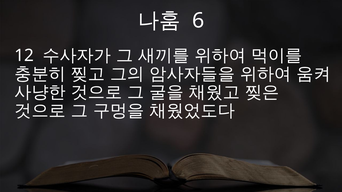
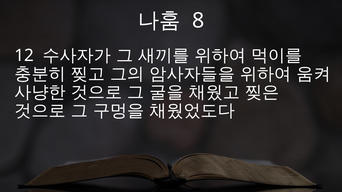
6: 6 -> 8 (198, 21)
